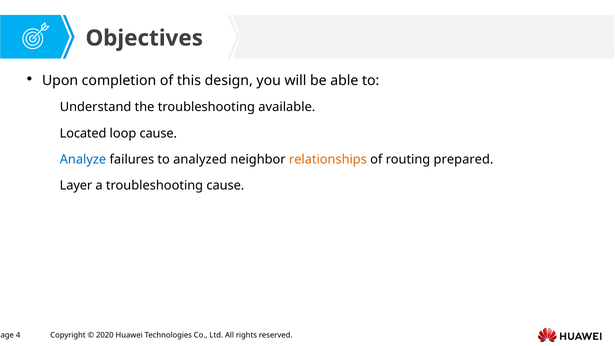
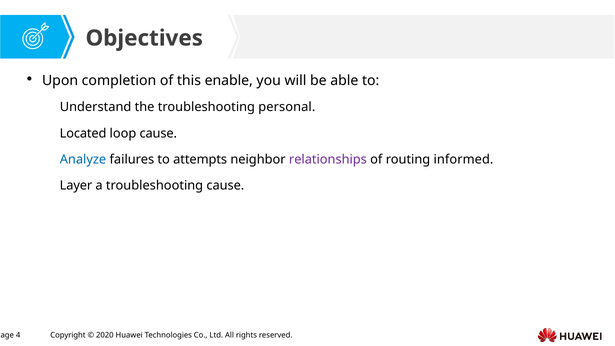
design: design -> enable (229, 80)
available: available -> personal (287, 107)
analyzed: analyzed -> attempts (200, 159)
relationships colour: orange -> purple (328, 159)
prepared: prepared -> informed (463, 159)
